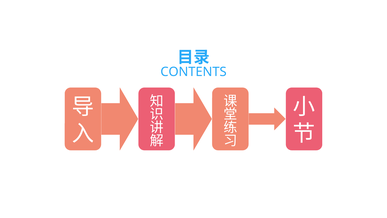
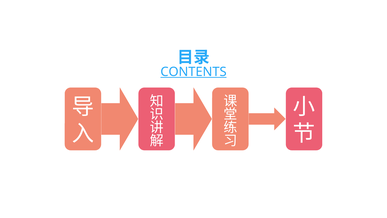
CONTENTS underline: none -> present (193, 72)
